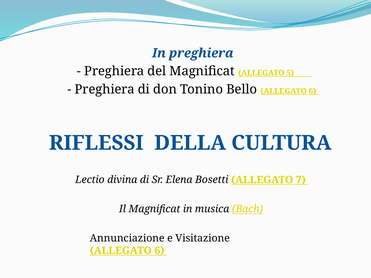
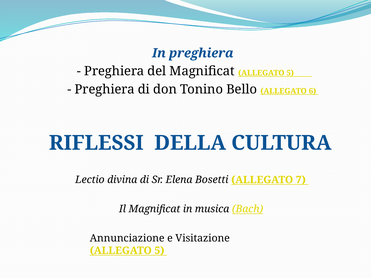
6: 6 -> 5 (159, 251)
